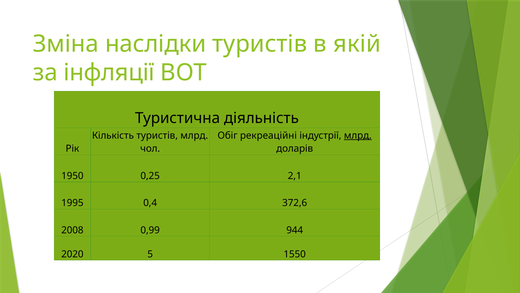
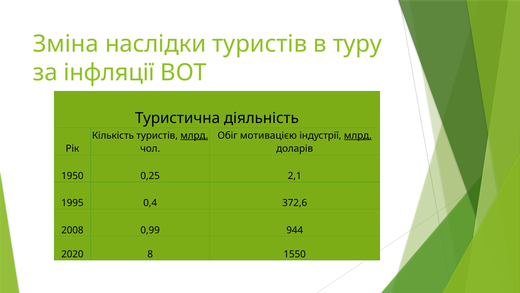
якій: якій -> туру (357, 44)
млрд underline: none -> present (194, 135)
рекреаційні: рекреаційні -> мотивацією (268, 135)
5: 5 -> 8 (150, 254)
